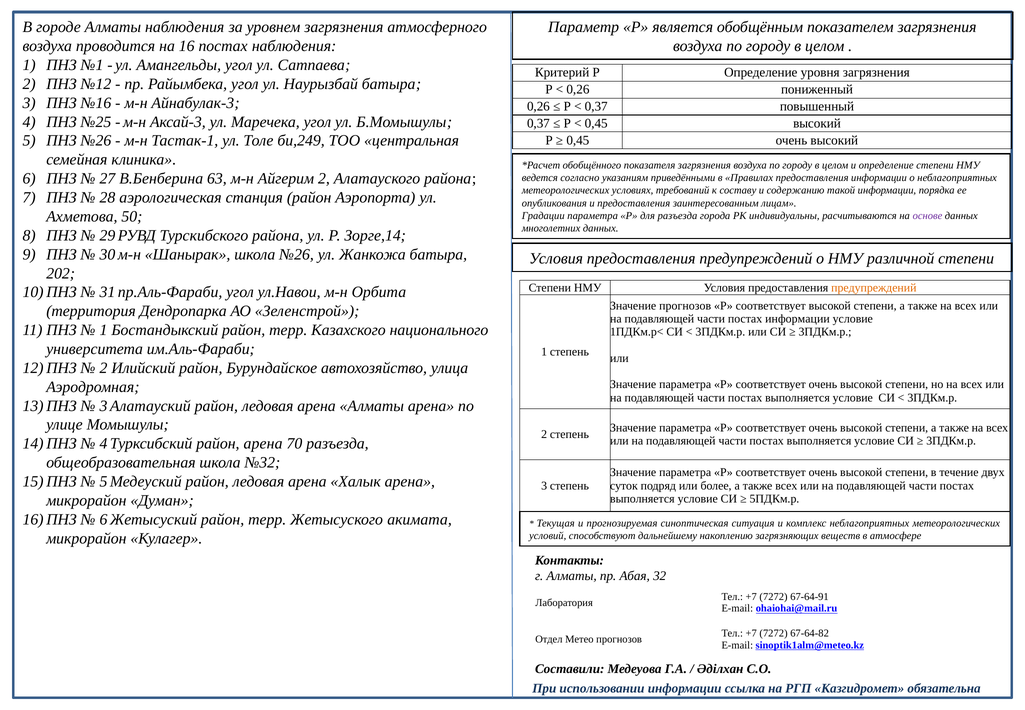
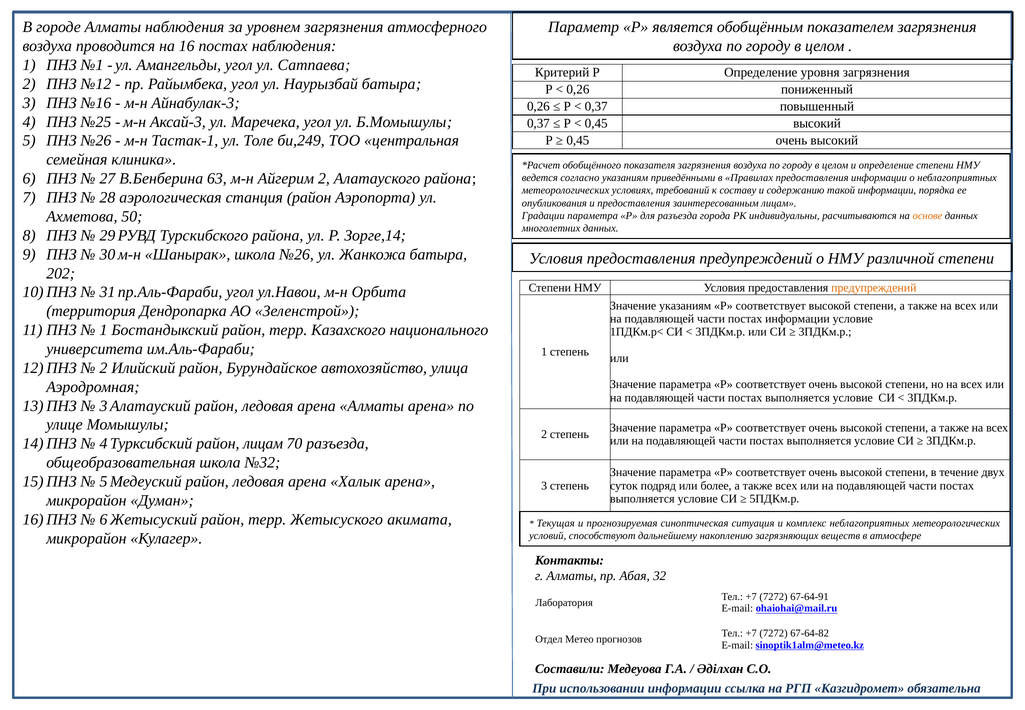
основе colour: purple -> orange (927, 216)
Значение прогнозов: прогнозов -> указаниям (685, 306)
район арена: арена -> лицам (263, 443)
